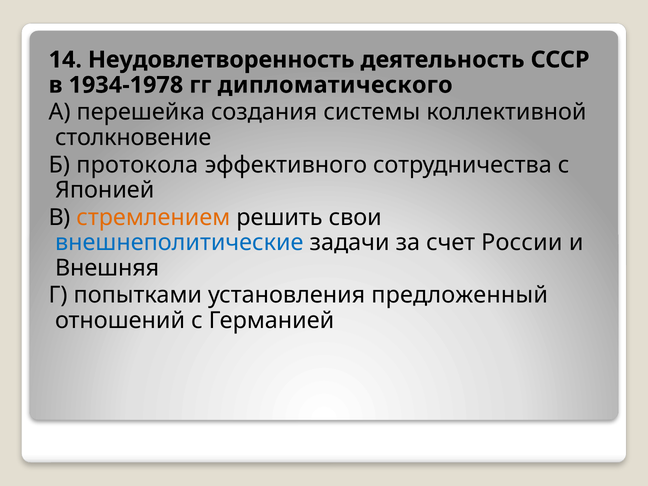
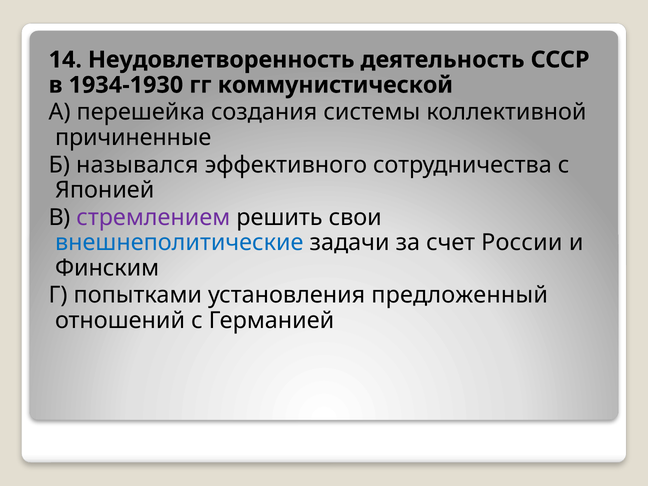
1934-1978: 1934-1978 -> 1934-1930 (126, 85)
дипломатического: дипломатического -> коммунистической (335, 85)
столкновение: столкновение -> причиненные (133, 138)
протокола: протокола -> назывался (137, 165)
стремлением colour: orange -> purple (153, 217)
Внешняя: Внешняя -> Финским (107, 268)
